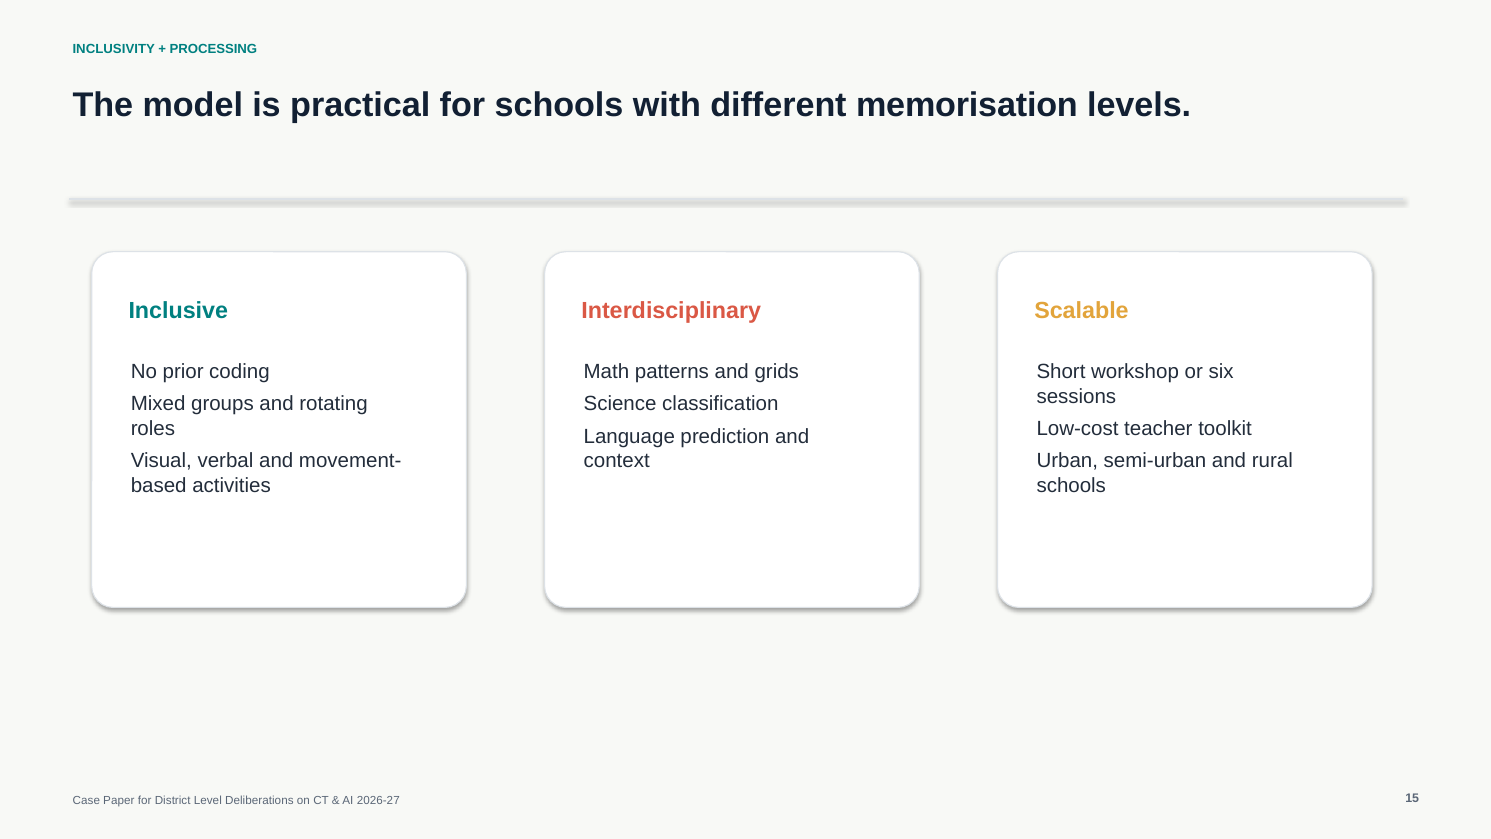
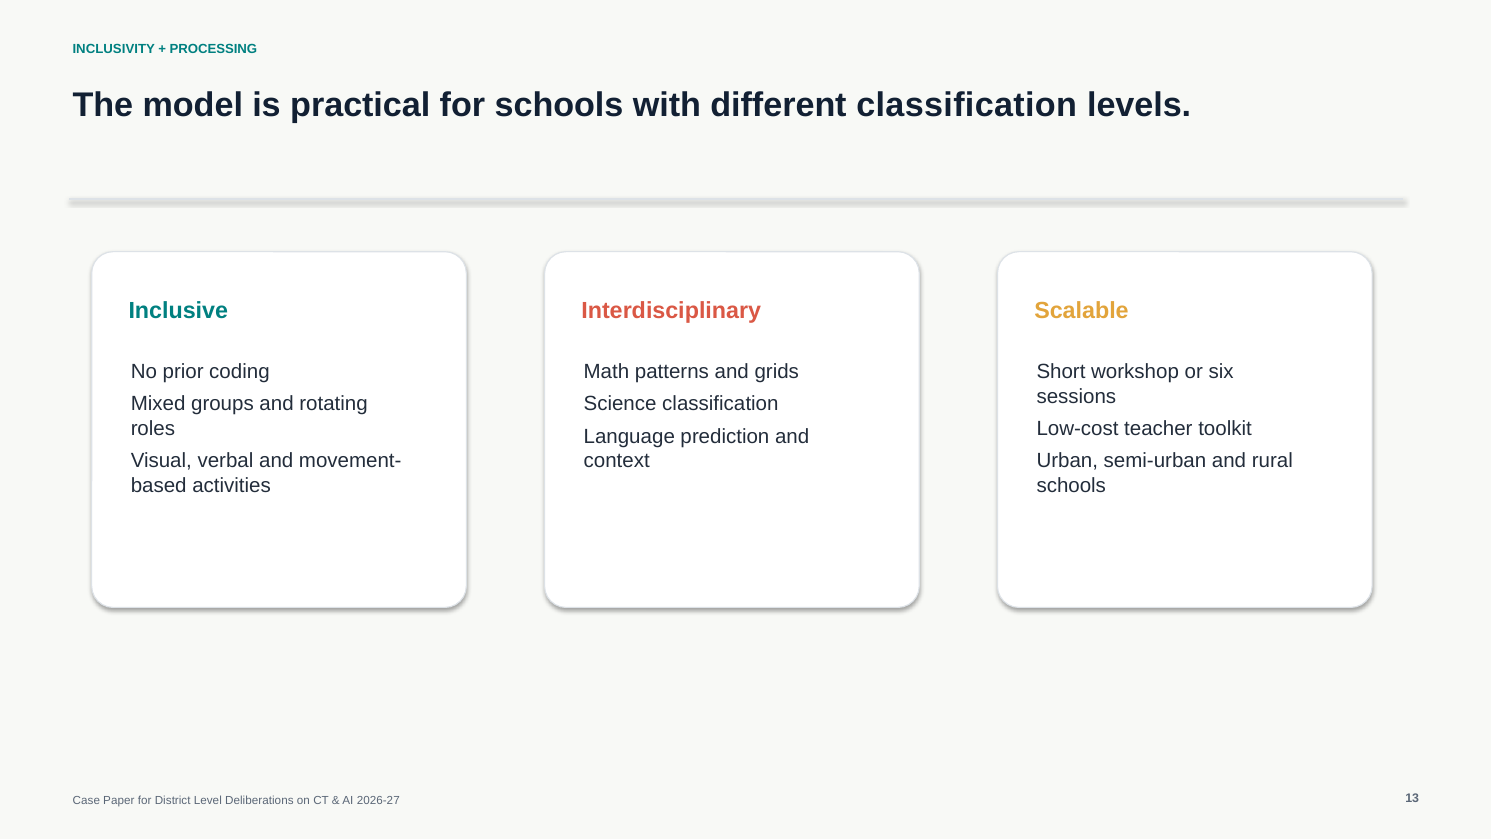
different memorisation: memorisation -> classification (967, 106)
15: 15 -> 13 (1412, 798)
